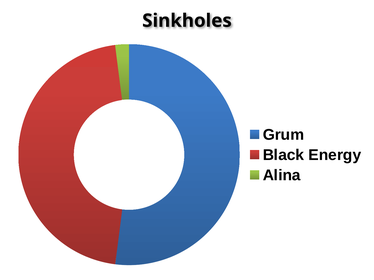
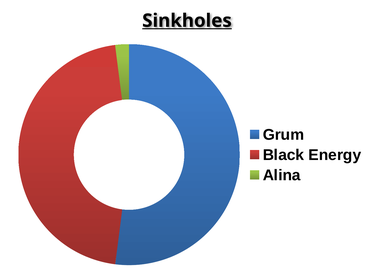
Sinkholes underline: none -> present (187, 21)
